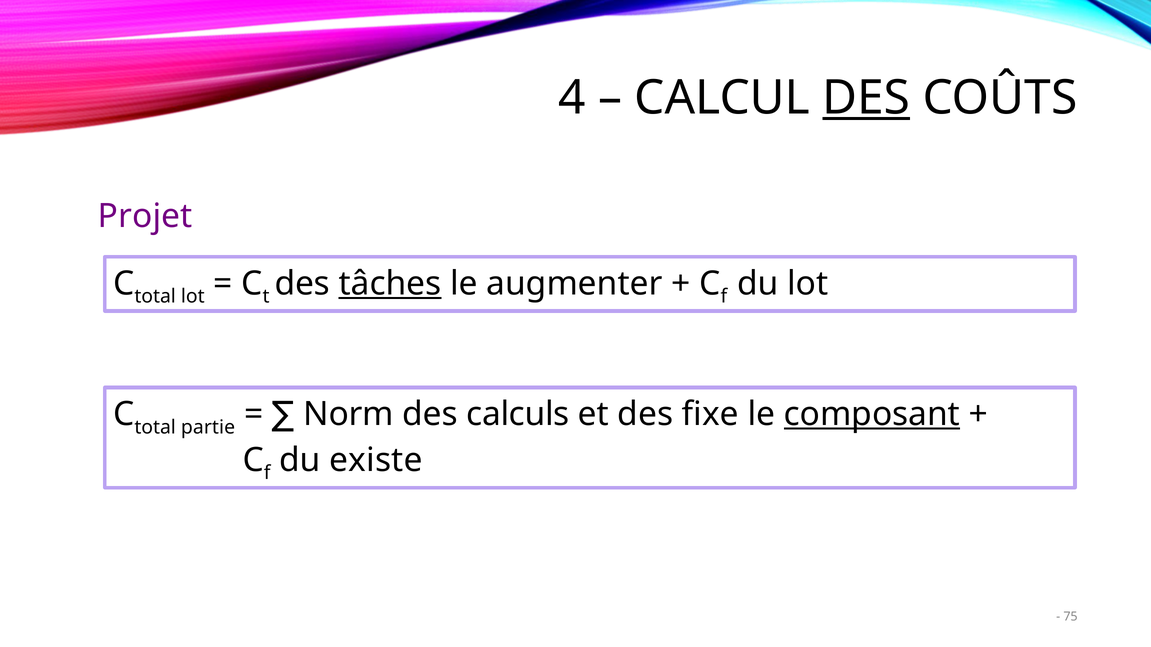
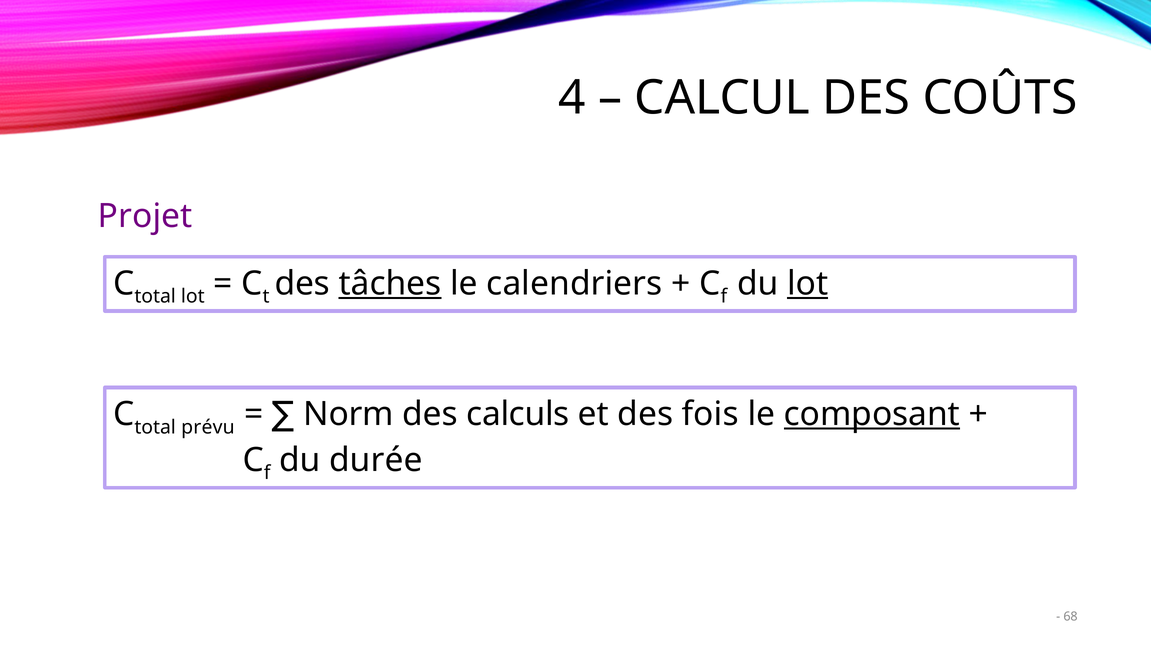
DES underline: present -> none (866, 98)
augmenter: augmenter -> calendriers (574, 284)
lot underline: none -> present (808, 284)
partie: partie -> prévu (208, 428)
fixe: fixe -> fois (710, 414)
existe: existe -> durée (376, 460)
75: 75 -> 68 (1071, 617)
